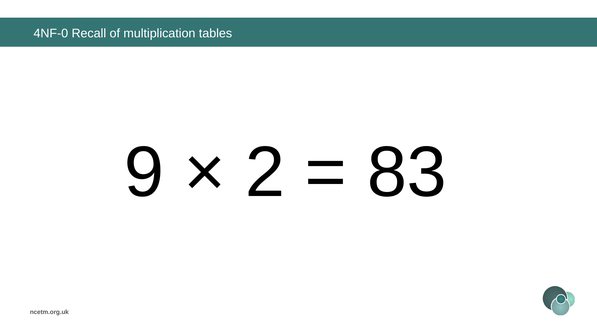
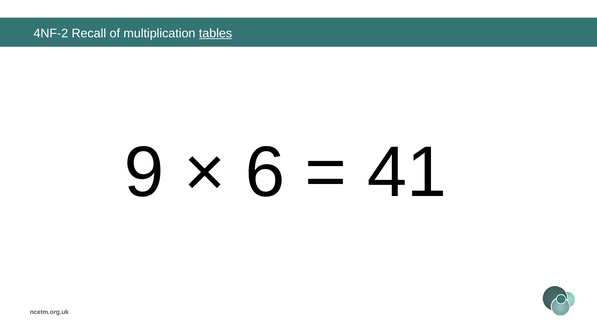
4NF-0: 4NF-0 -> 4NF-2 (51, 33)
tables underline: none -> present (215, 33)
2: 2 -> 6 (265, 172)
83: 83 -> 41 (407, 172)
